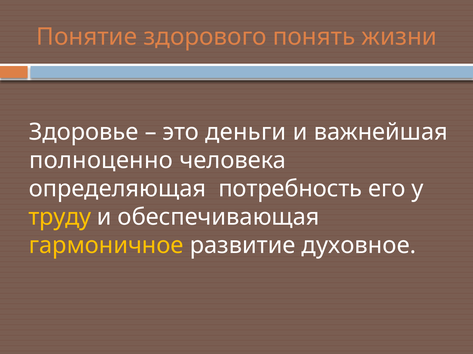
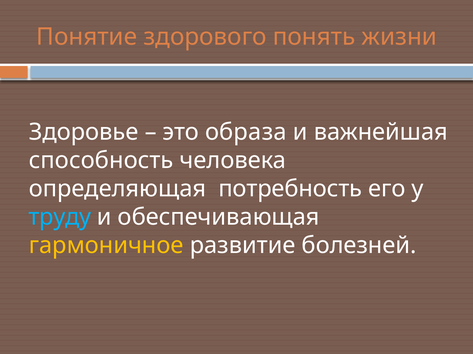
деньги: деньги -> образа (246, 132)
полноценно: полноценно -> способность (101, 161)
труду colour: yellow -> light blue (60, 217)
духовное: духовное -> болезней (359, 246)
